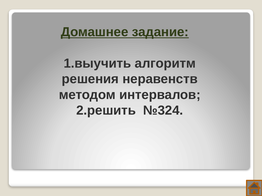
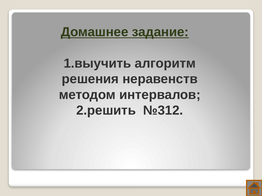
№324: №324 -> №312 (163, 111)
